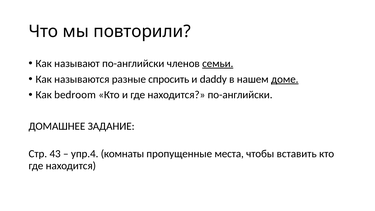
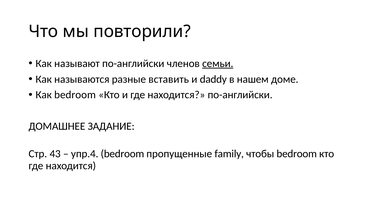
спросить: спросить -> вставить (169, 79)
доме underline: present -> none (285, 79)
упр.4 комнаты: комнаты -> bedroom (122, 154)
места: места -> family (229, 154)
чтобы вставить: вставить -> bedroom (297, 154)
